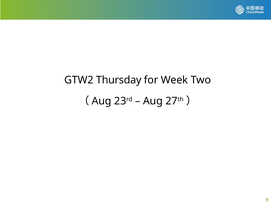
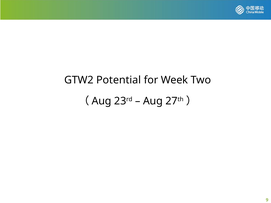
Thursday: Thursday -> Potential (119, 80)
